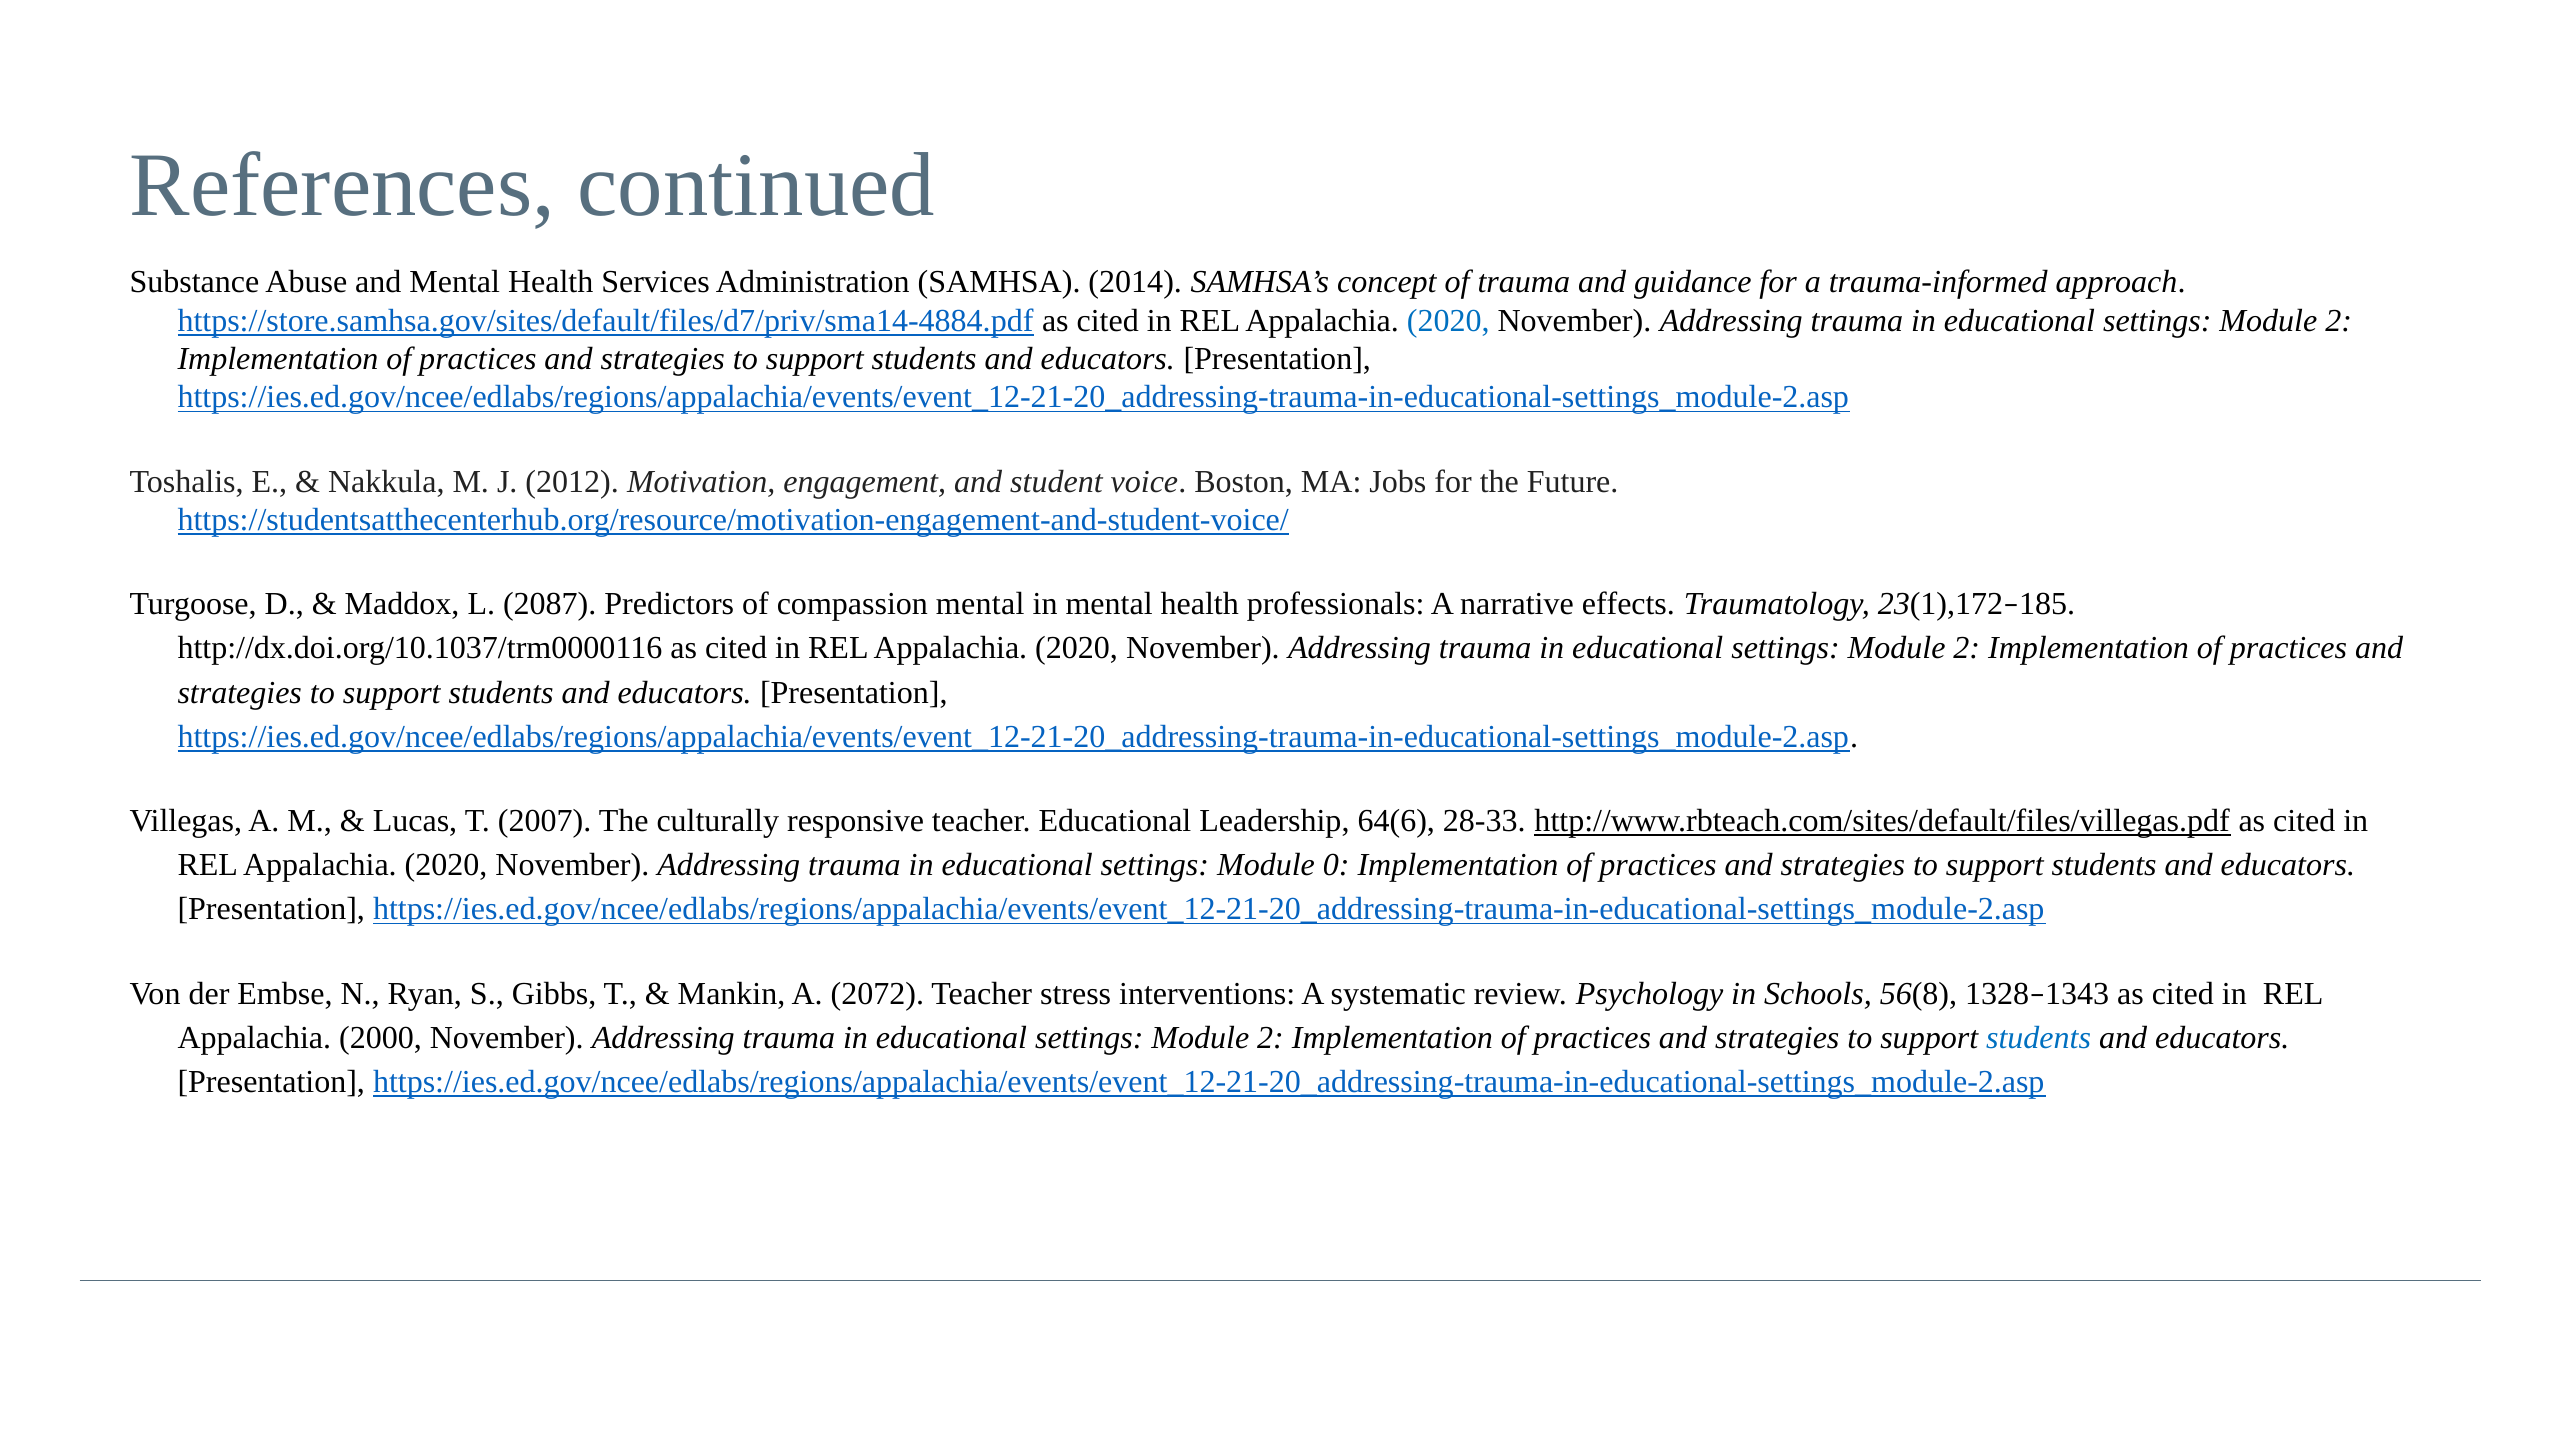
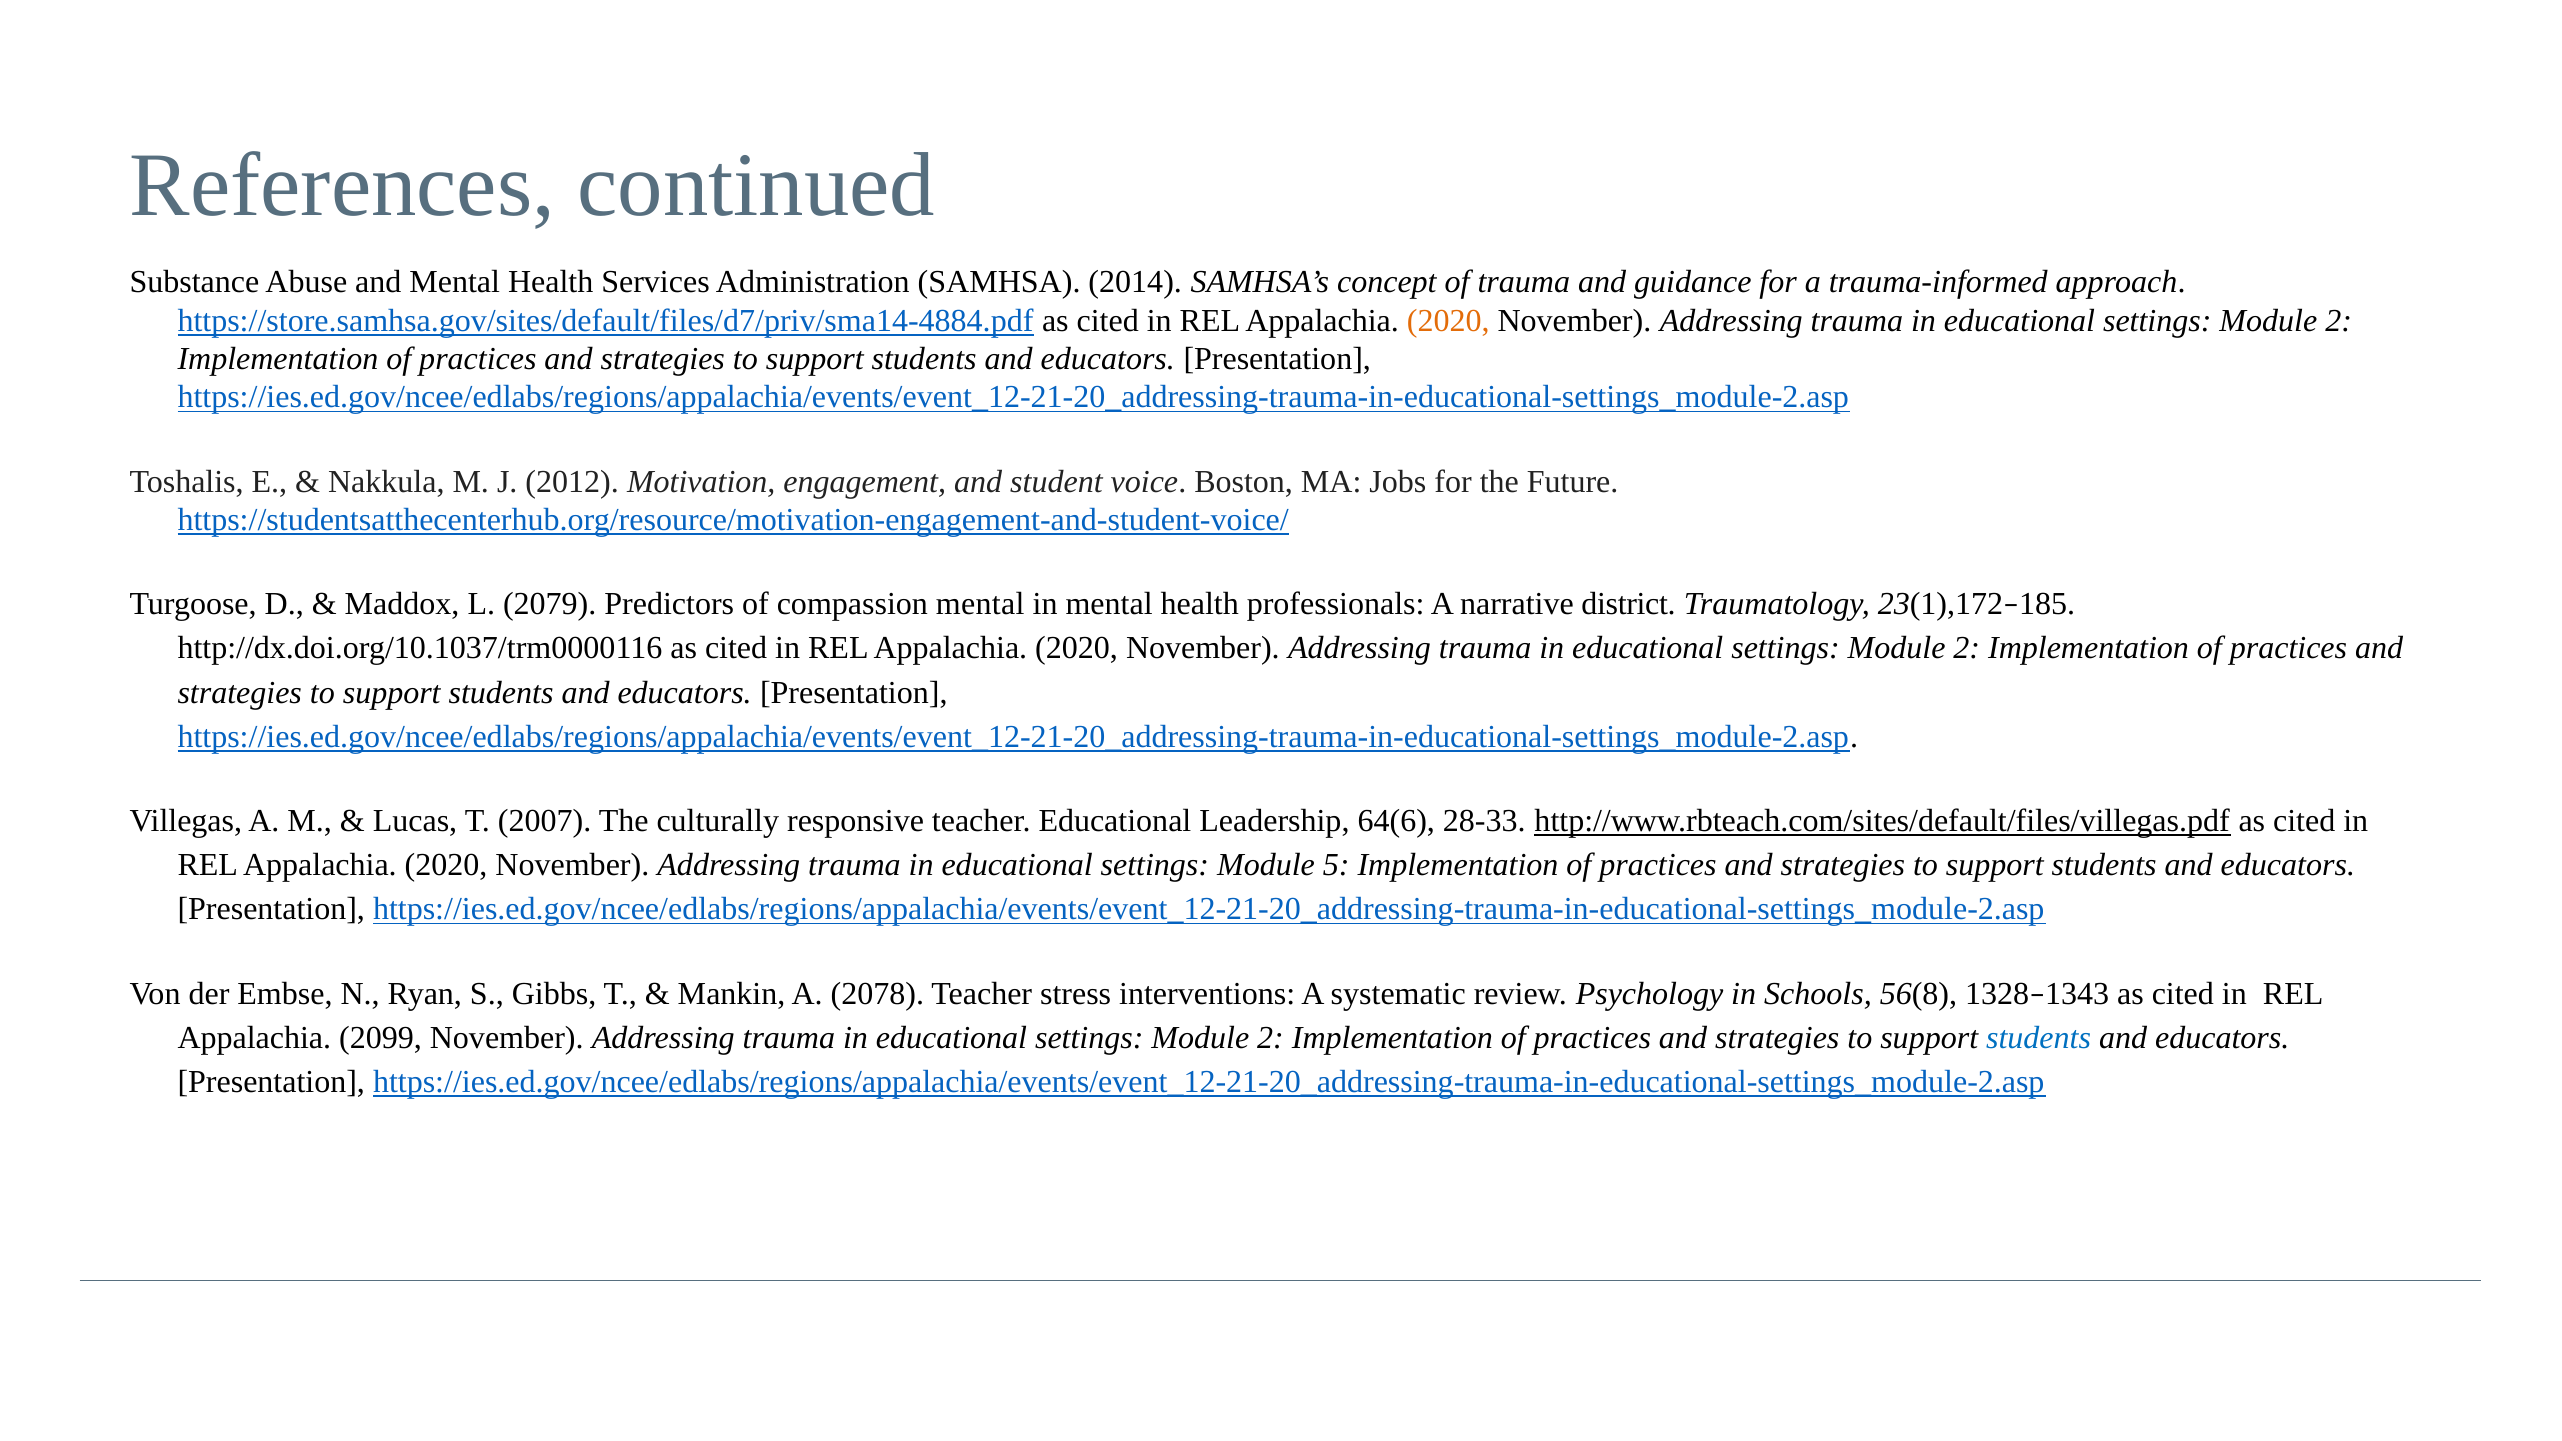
2020 colour: blue -> orange (1448, 321)
2087: 2087 -> 2079 (550, 604)
effects: effects -> district (1629, 604)
0: 0 -> 5 (1336, 865)
2072: 2072 -> 2078 (877, 994)
2000: 2000 -> 2099 (381, 1038)
